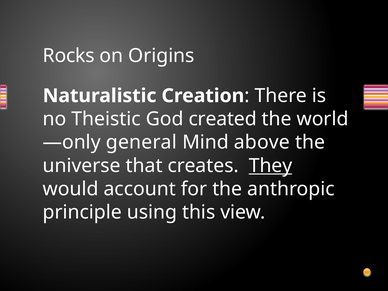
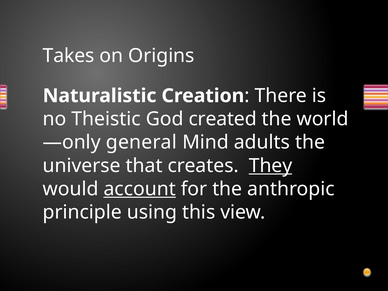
Rocks: Rocks -> Takes (69, 56)
above: above -> adults (262, 142)
account underline: none -> present (140, 189)
